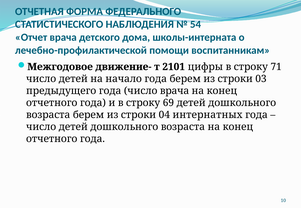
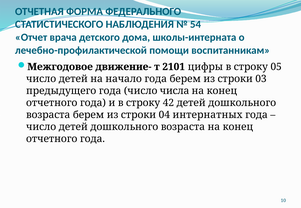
71: 71 -> 05 (276, 67)
число врача: врача -> числа (175, 91)
69: 69 -> 42 (168, 103)
